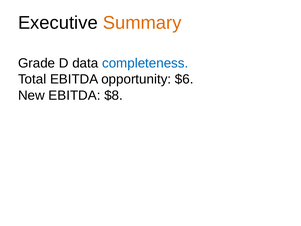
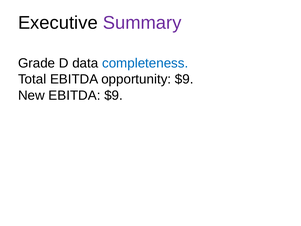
Summary colour: orange -> purple (142, 23)
opportunity $6: $6 -> $9 (184, 79)
EBITDA $8: $8 -> $9 (114, 95)
